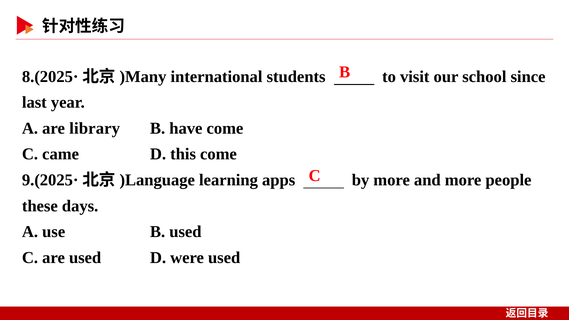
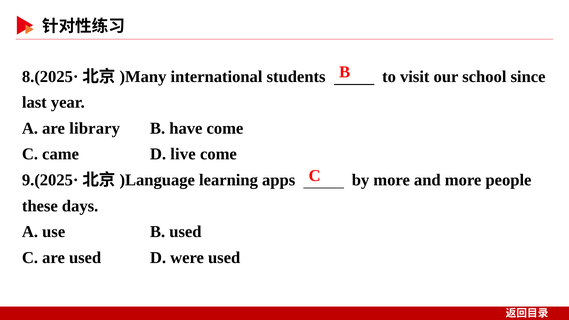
this: this -> live (183, 154)
